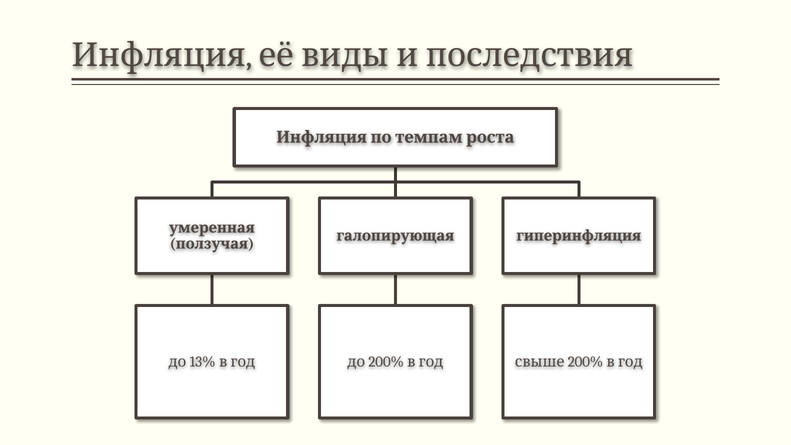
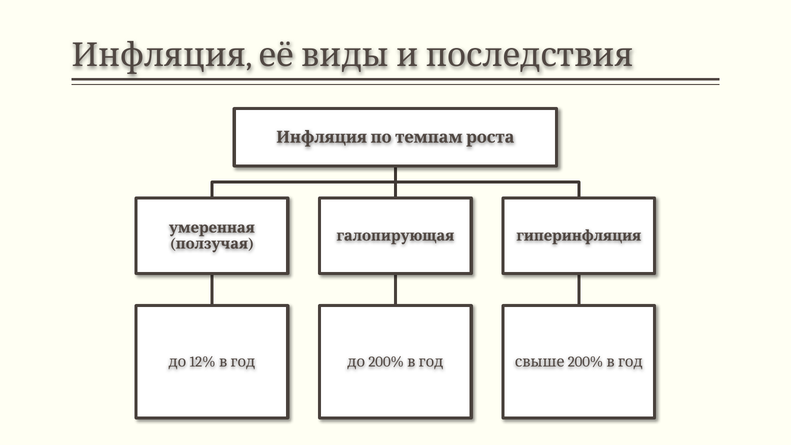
13%: 13% -> 12% (203, 362)
